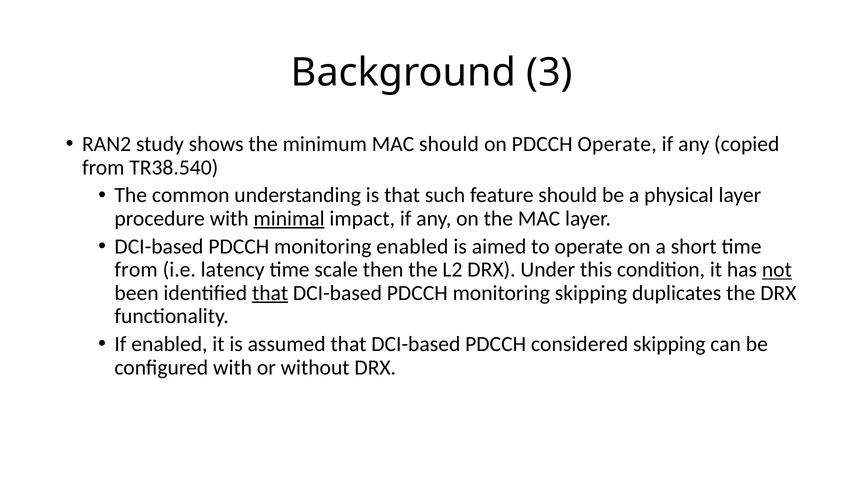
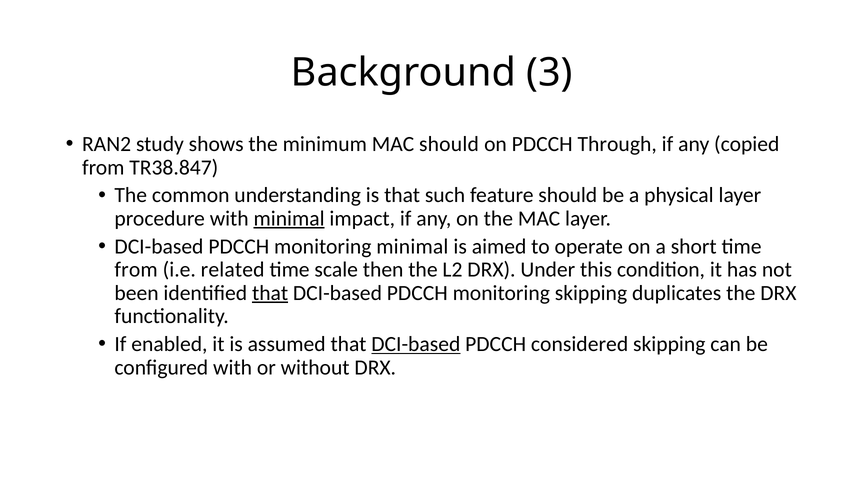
PDCCH Operate: Operate -> Through (617, 144)
TR38.540: TR38.540 -> TR38.847 (174, 167)
monitoring enabled: enabled -> minimal (412, 246)
latency: latency -> related (233, 270)
not underline: present -> none (777, 270)
DCI-based underline: none -> present (416, 344)
